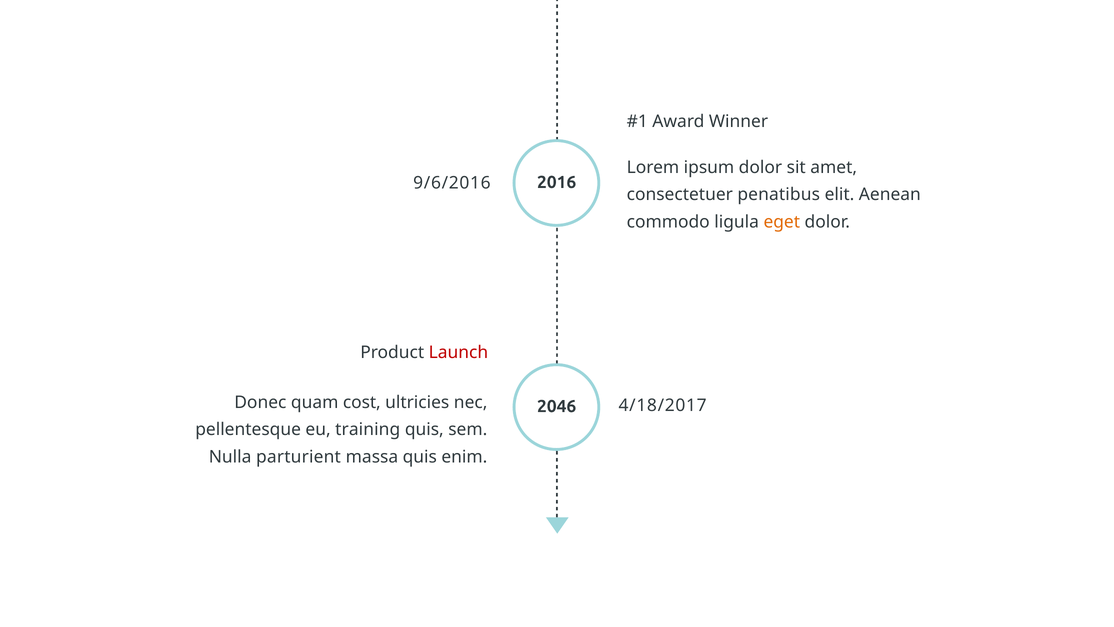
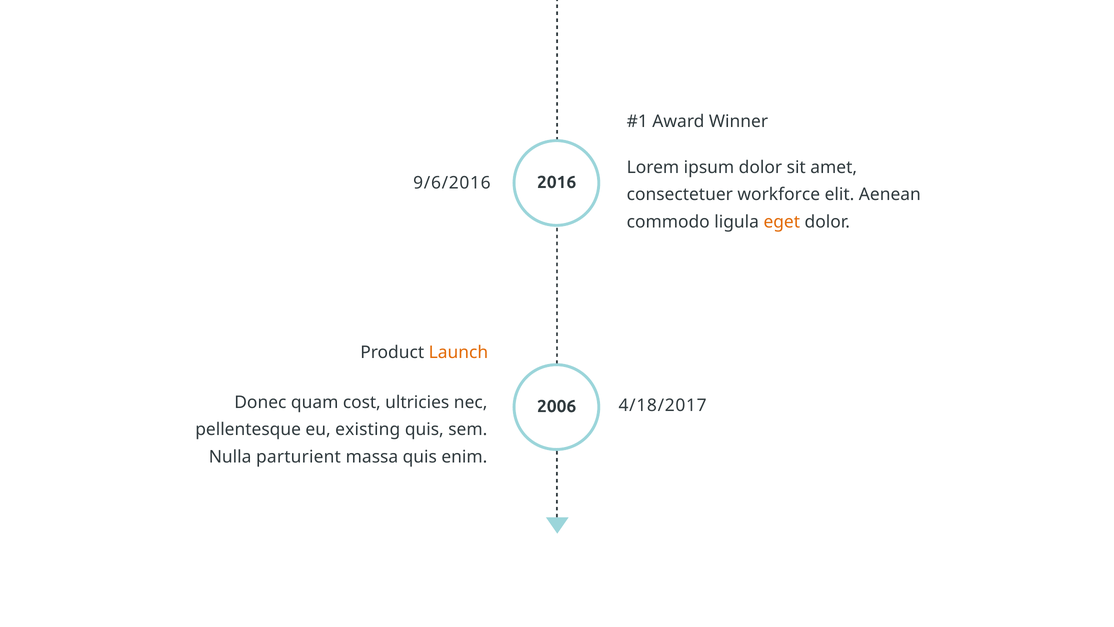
penatibus: penatibus -> workforce (779, 194)
Launch colour: red -> orange (458, 352)
2046: 2046 -> 2006 (557, 406)
training: training -> existing (368, 429)
